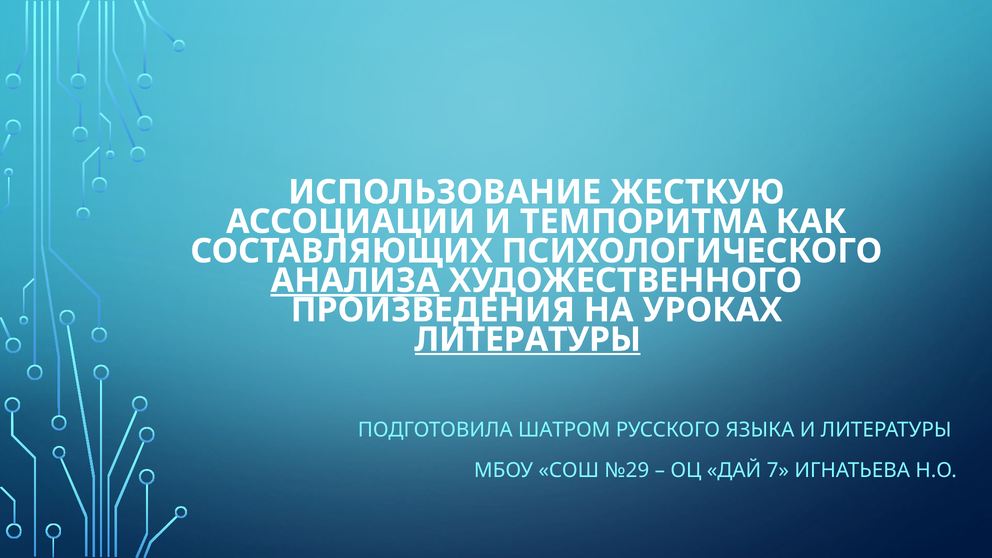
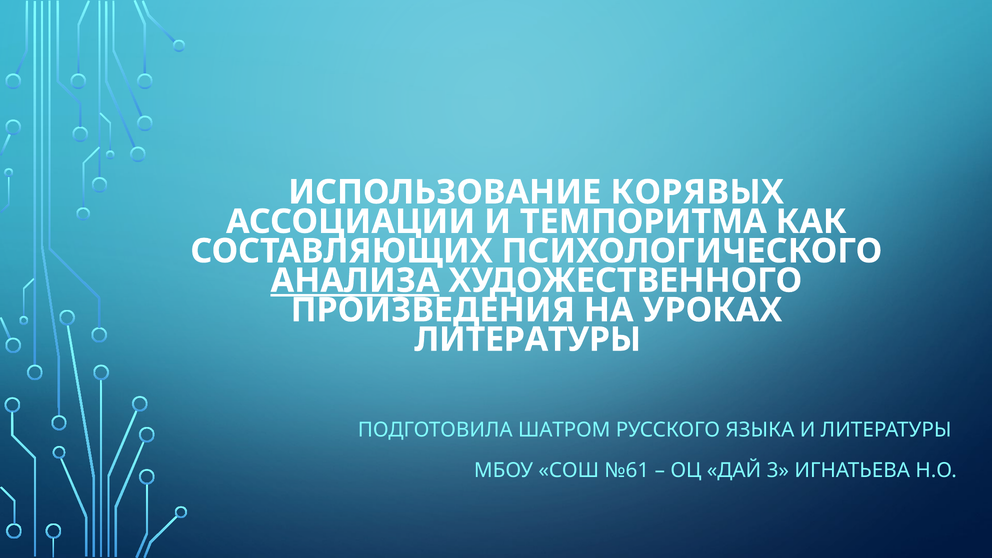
ЖЕСТКУЮ: ЖЕСТКУЮ -> КОРЯВЫХ (697, 192)
ЛИТЕРАТУРЫ underline: present -> none (528, 340)
№29: №29 -> №61 (627, 470)
7: 7 -> 3 (778, 470)
